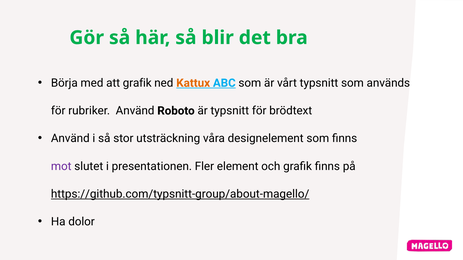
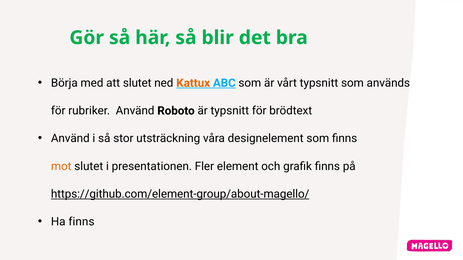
att grafik: grafik -> slutet (137, 83)
mot colour: purple -> orange (61, 166)
https://github.com/typsnitt-group/about-magello/: https://github.com/typsnitt-group/about-magello/ -> https://github.com/element-group/about-magello/ (180, 194)
Ha dolor: dolor -> finns (81, 222)
